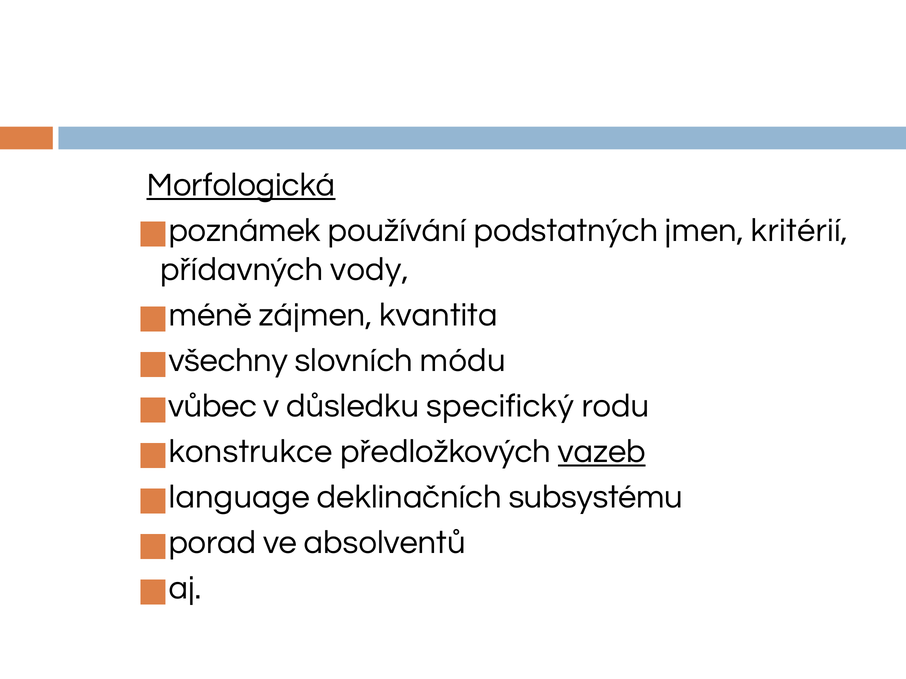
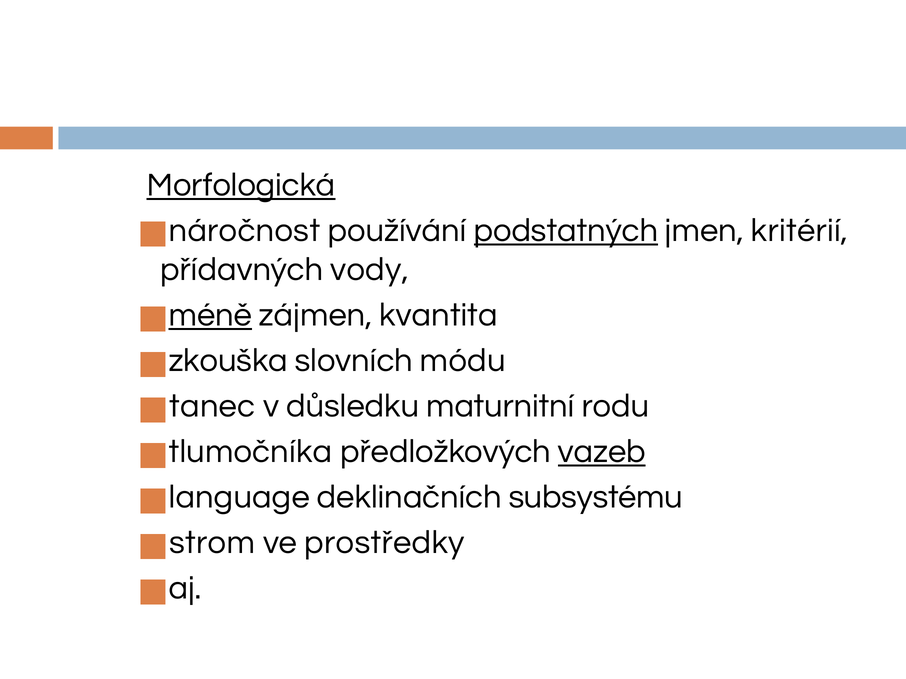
poznámek: poznámek -> náročnost (244, 231)
podstatných underline: none -> present (566, 231)
méně underline: none -> present (210, 315)
všechny: všechny -> zkouška (228, 361)
vůbec: vůbec -> tanec (212, 406)
specifický: specifický -> maturnitní (500, 406)
konstrukce: konstrukce -> tlumočníka (250, 452)
porad: porad -> strom (212, 543)
absolventů: absolventů -> prostředky (385, 543)
